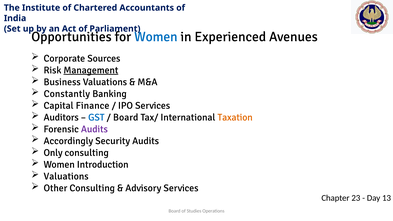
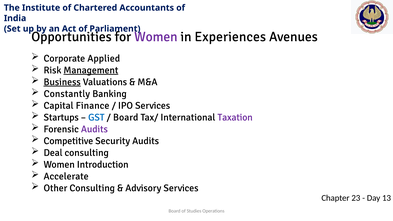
Women colour: blue -> purple (156, 37)
Experienced: Experienced -> Experiences (230, 37)
Sources: Sources -> Applied (104, 58)
Business underline: none -> present (62, 82)
Auditors: Auditors -> Startups (61, 117)
Taxation colour: orange -> purple (235, 117)
Accordingly: Accordingly -> Competitive (68, 141)
Only: Only -> Deal (53, 153)
Valuations: Valuations -> Accelerate (66, 176)
